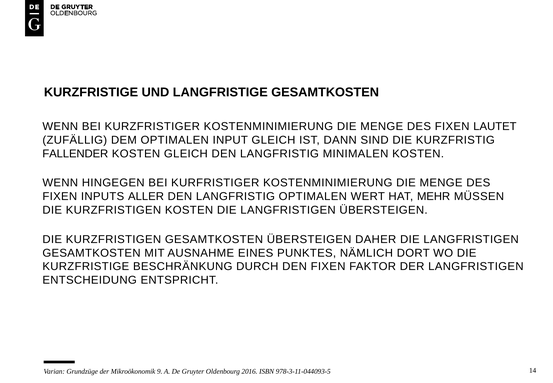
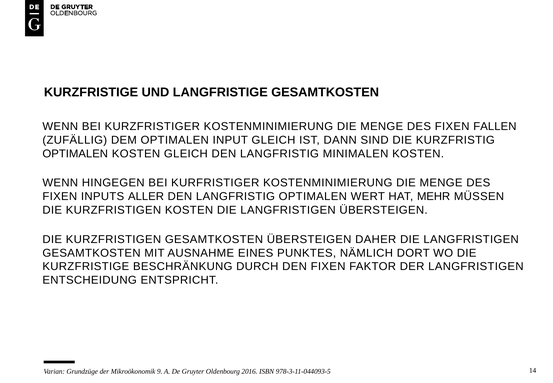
LAUTET: LAUTET -> FALLEN (495, 126)
FALLENDER: FALLENDER -> OPTIMALEN (75, 154)
